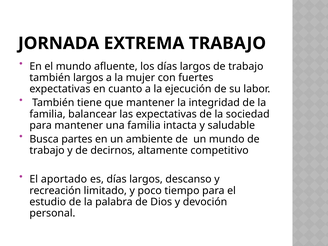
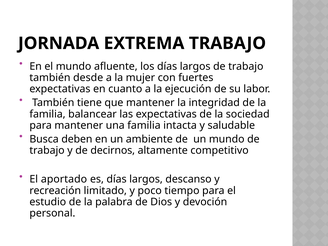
también largos: largos -> desde (88, 78)
partes: partes -> deben (77, 139)
